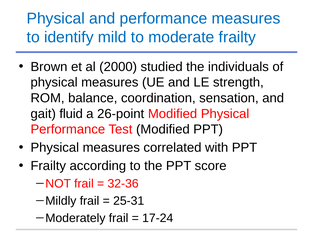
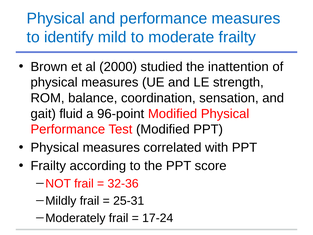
individuals: individuals -> inattention (238, 67)
26-point: 26-point -> 96-point (121, 114)
